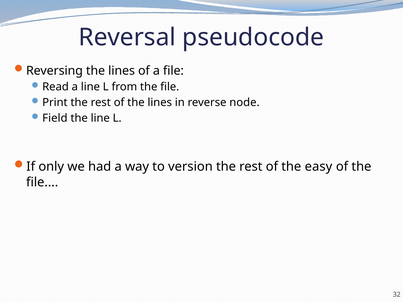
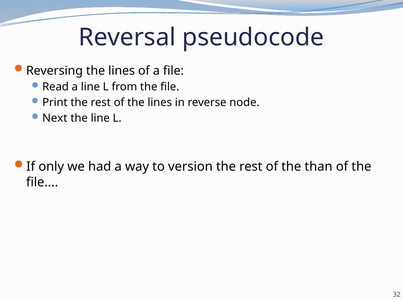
Field: Field -> Next (55, 118)
easy: easy -> than (319, 167)
